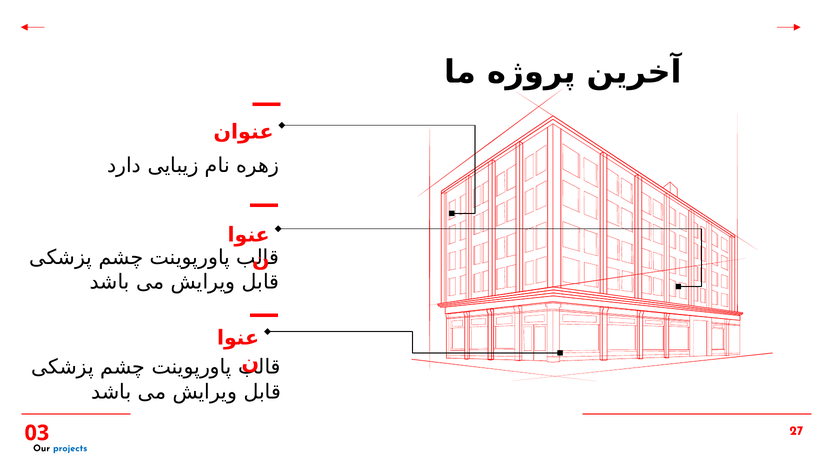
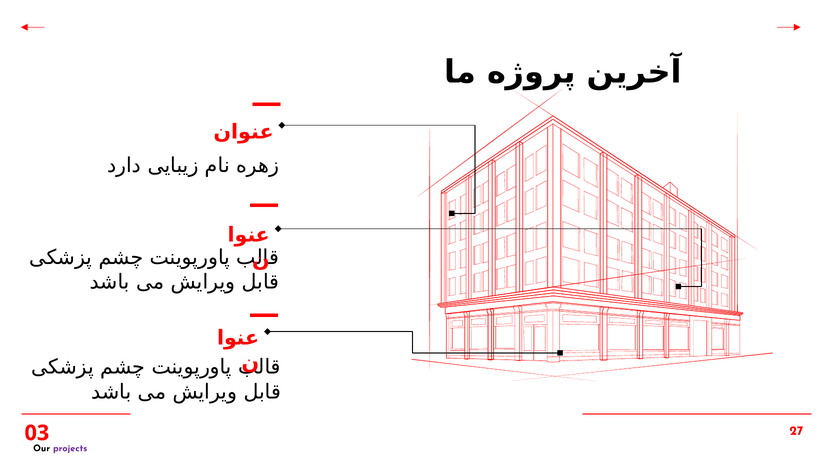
projects colour: blue -> purple (70, 449)
